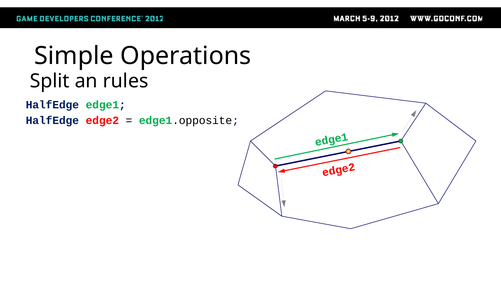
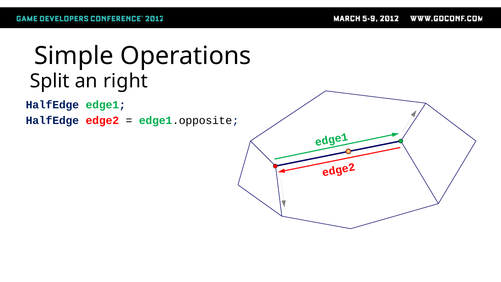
rules: rules -> right (126, 81)
